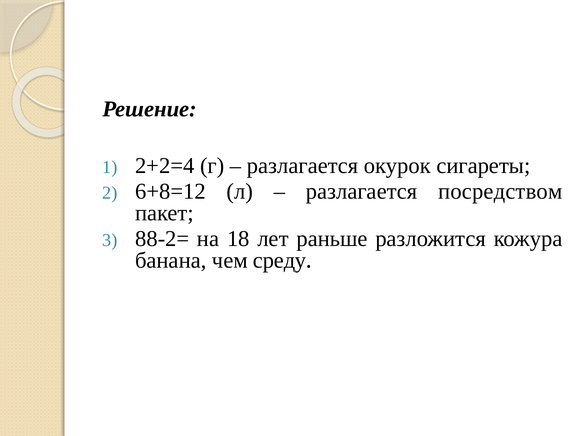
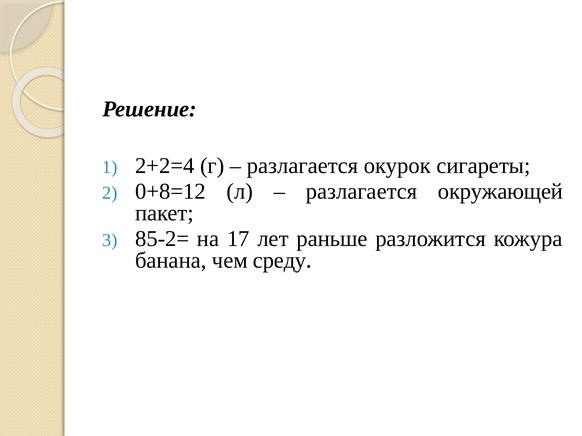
6+8=12: 6+8=12 -> 0+8=12 (170, 192)
посредством: посредством -> окружающей (500, 192)
88-2=: 88-2= -> 85-2= (162, 239)
18: 18 -> 17 (238, 239)
